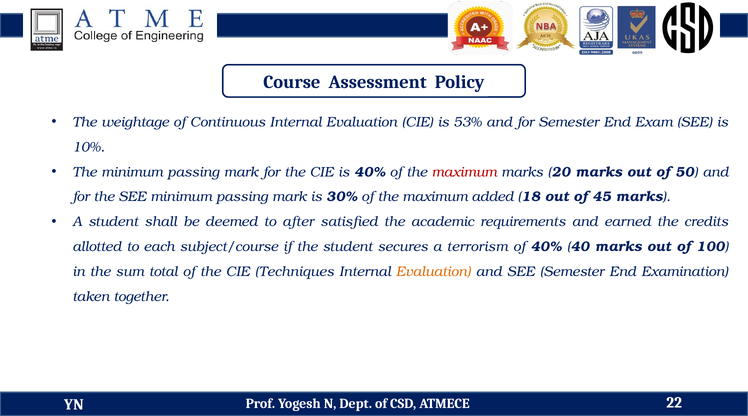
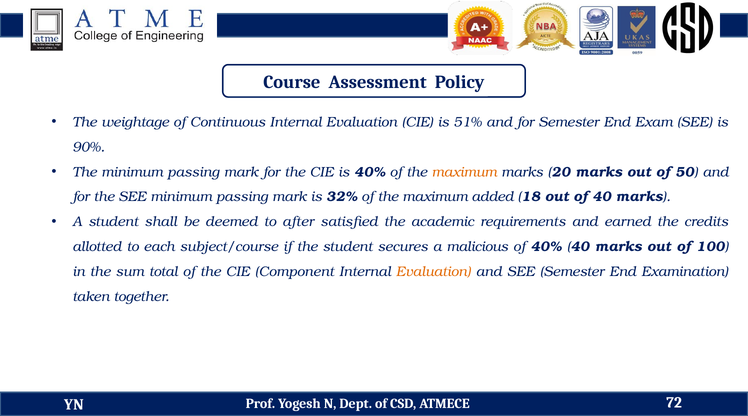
53%: 53% -> 51% (468, 122)
10%: 10% -> 90% (89, 147)
maximum colour: red -> orange (464, 172)
30%: 30% -> 32% (342, 197)
of 45: 45 -> 40 (602, 197)
terrorism: terrorism -> malicious (477, 247)
Techniques: Techniques -> Component (294, 271)
22: 22 -> 72 (674, 402)
